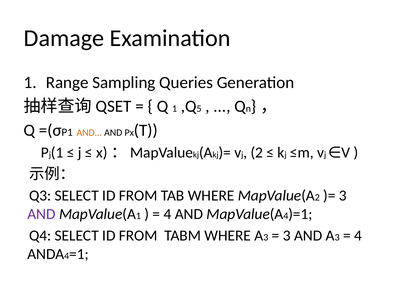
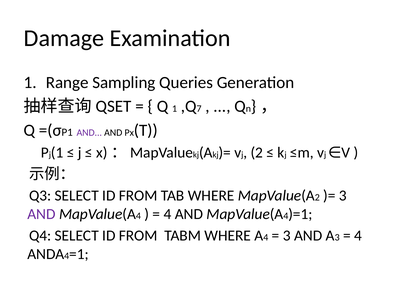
5: 5 -> 7 (199, 109)
AND colour: orange -> purple (89, 133)
1: 1 -> 4 (138, 216)
3: 3 -> 4 (266, 238)
